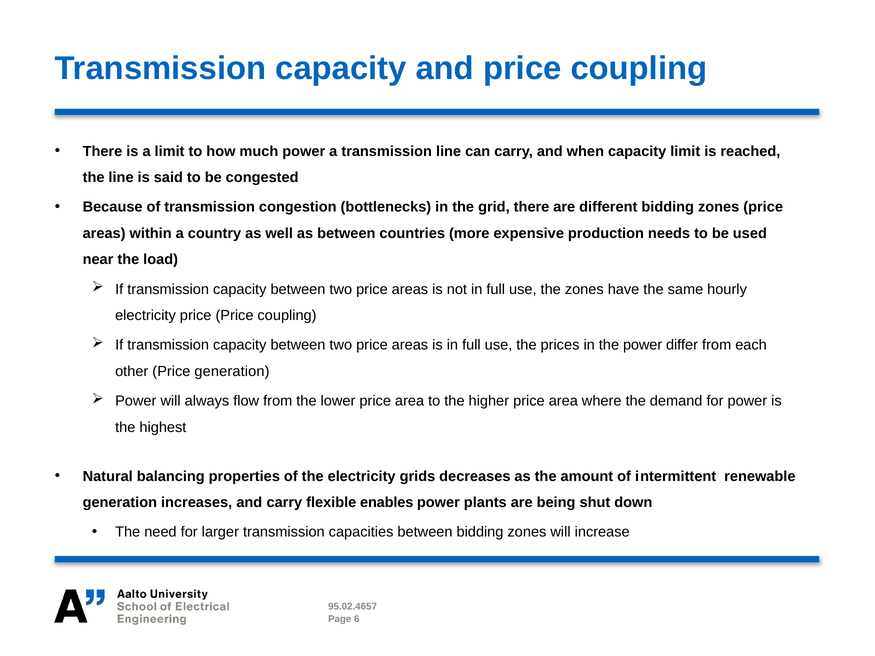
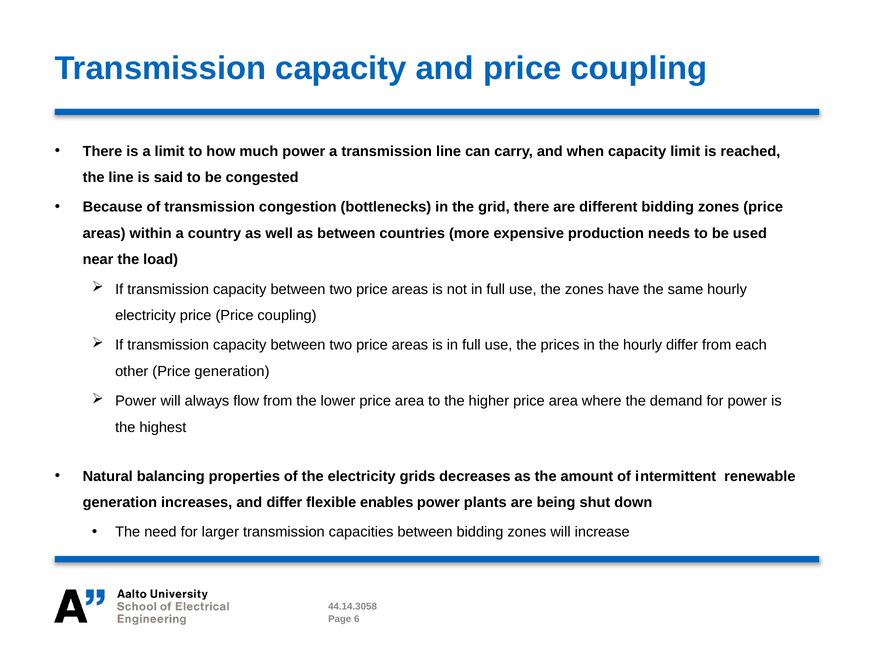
the power: power -> hourly (643, 345)
and carry: carry -> differ (284, 503)
95.02.4657: 95.02.4657 -> 44.14.3058 (353, 607)
